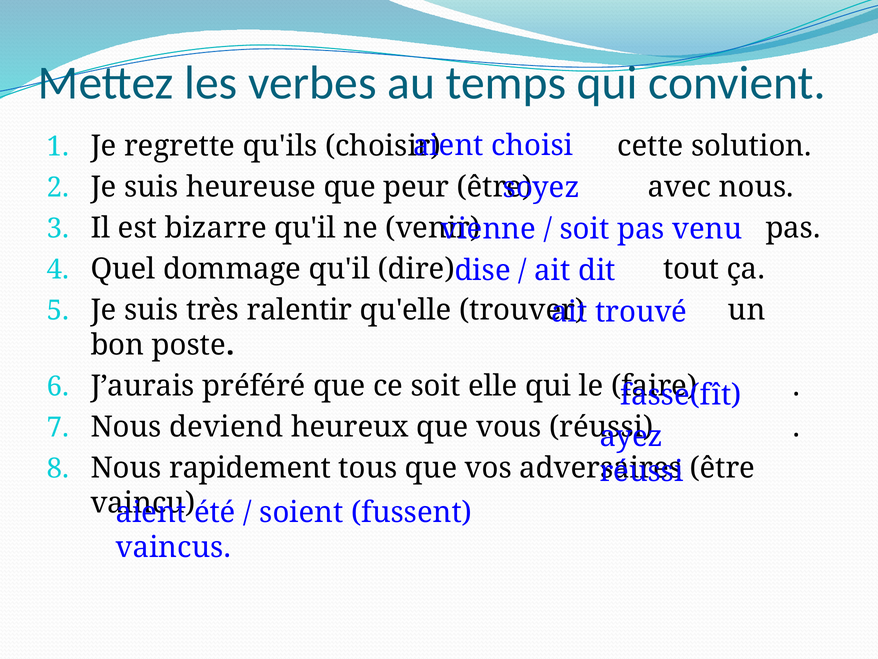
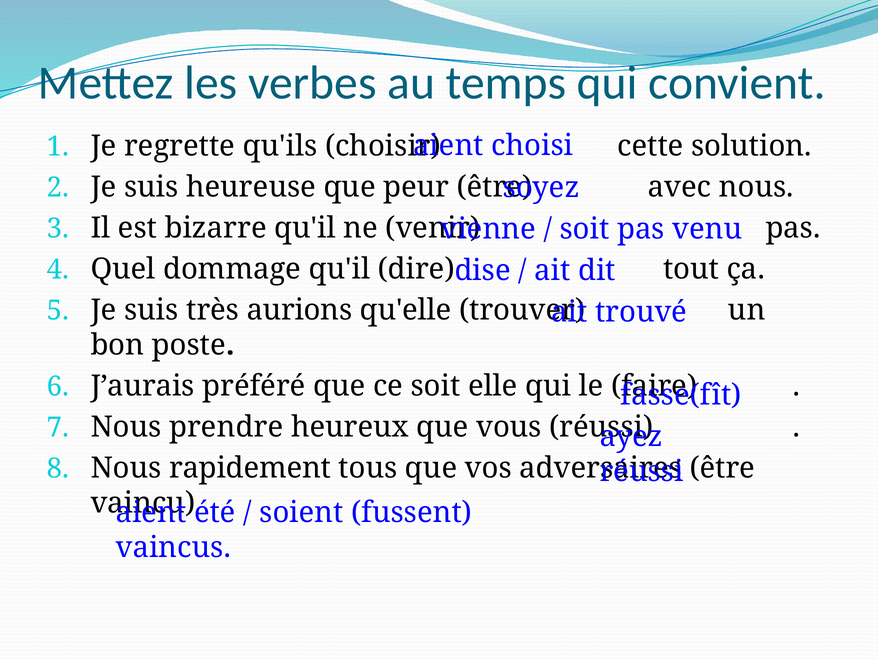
ralentir: ralentir -> aurions (300, 310)
deviend: deviend -> prendre (226, 427)
